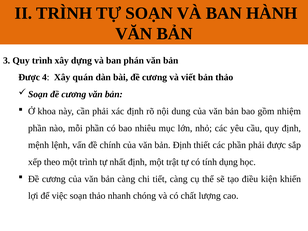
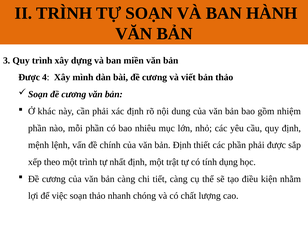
phán: phán -> miền (134, 60)
quán: quán -> mình (83, 77)
khoa: khoa -> khác (47, 111)
khiến: khiến -> nhằm (290, 179)
